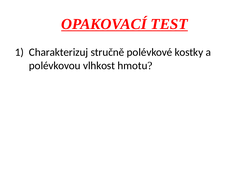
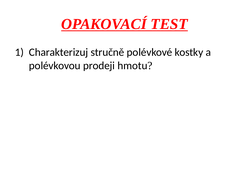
vlhkost: vlhkost -> prodeji (99, 66)
